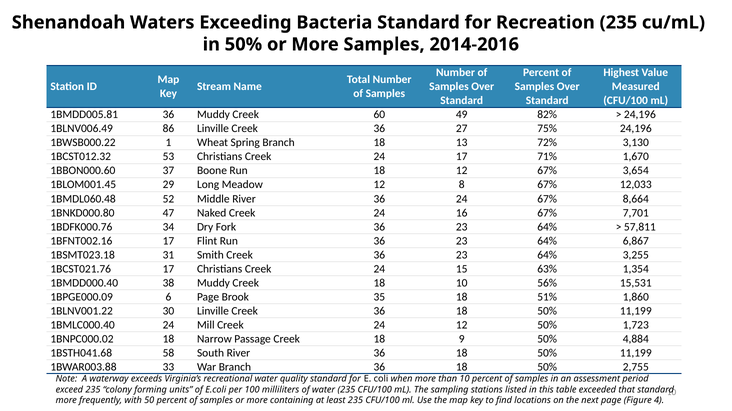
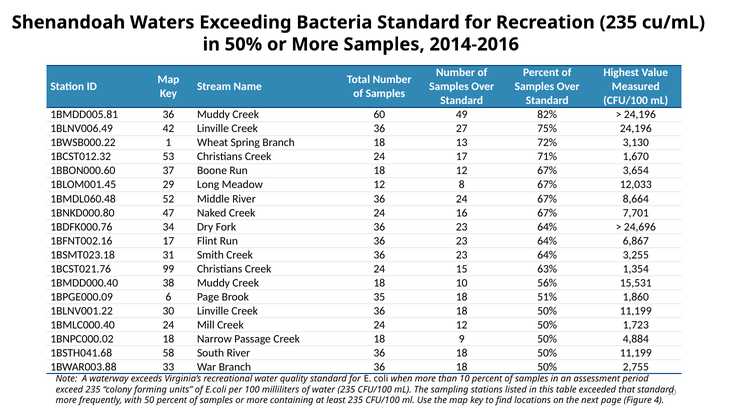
86: 86 -> 42 (168, 129)
57,811: 57,811 -> 24,696 (640, 227)
1BCST021.76 17: 17 -> 99 (168, 269)
